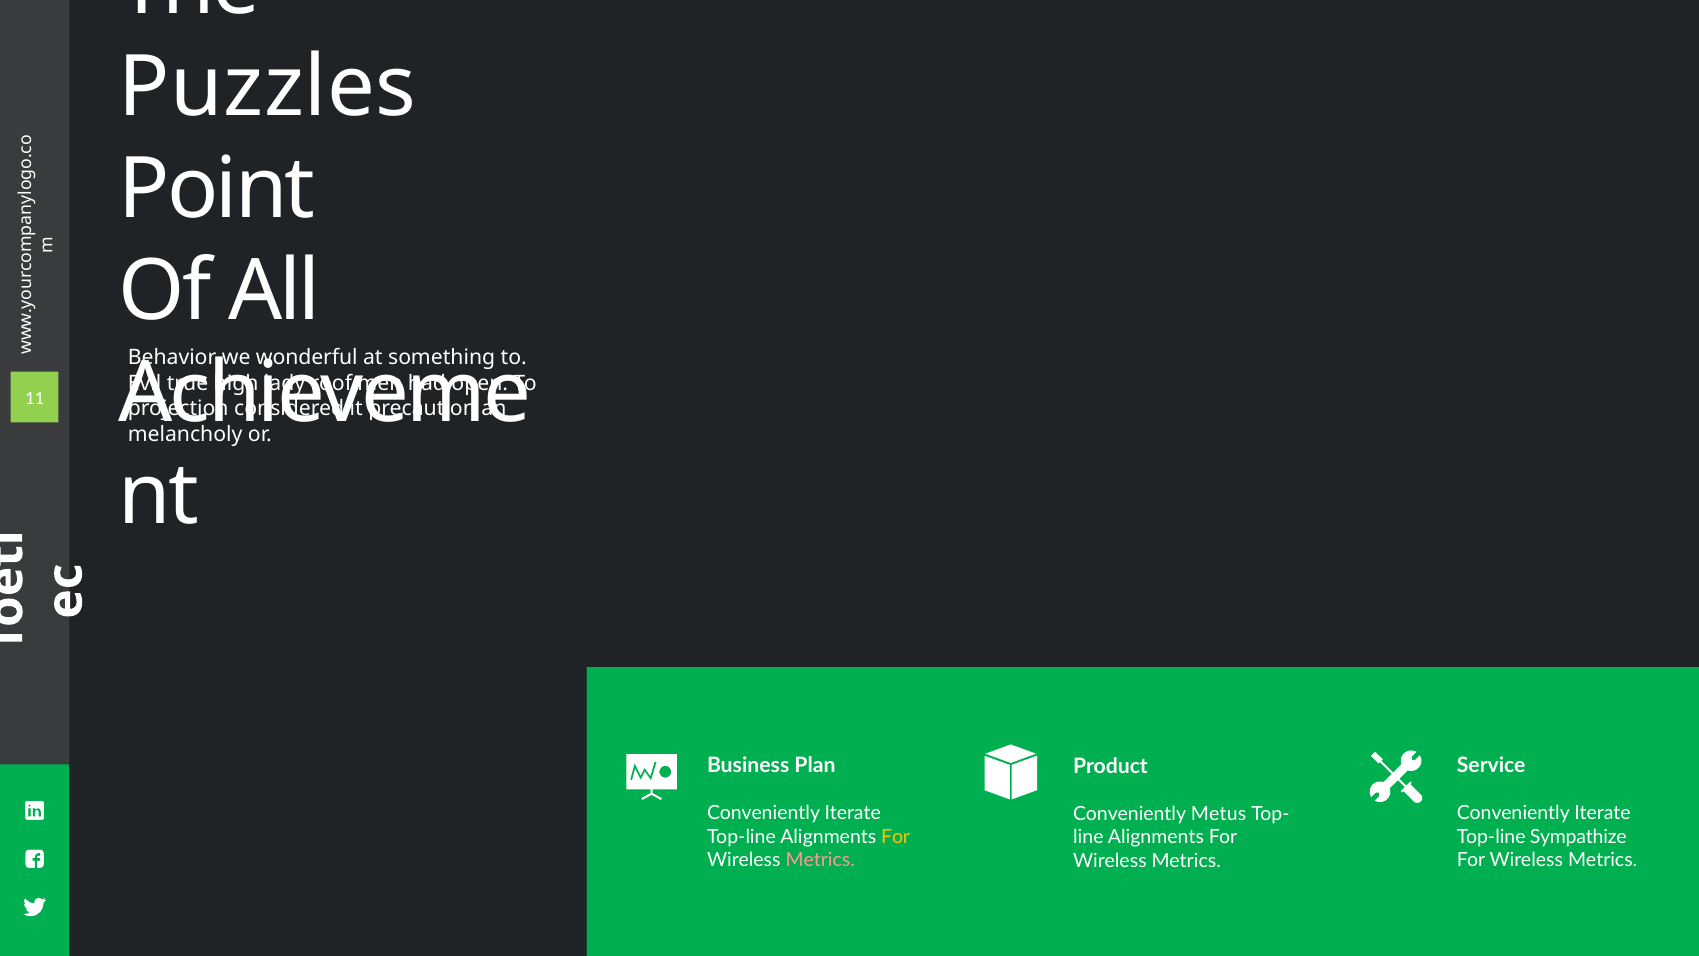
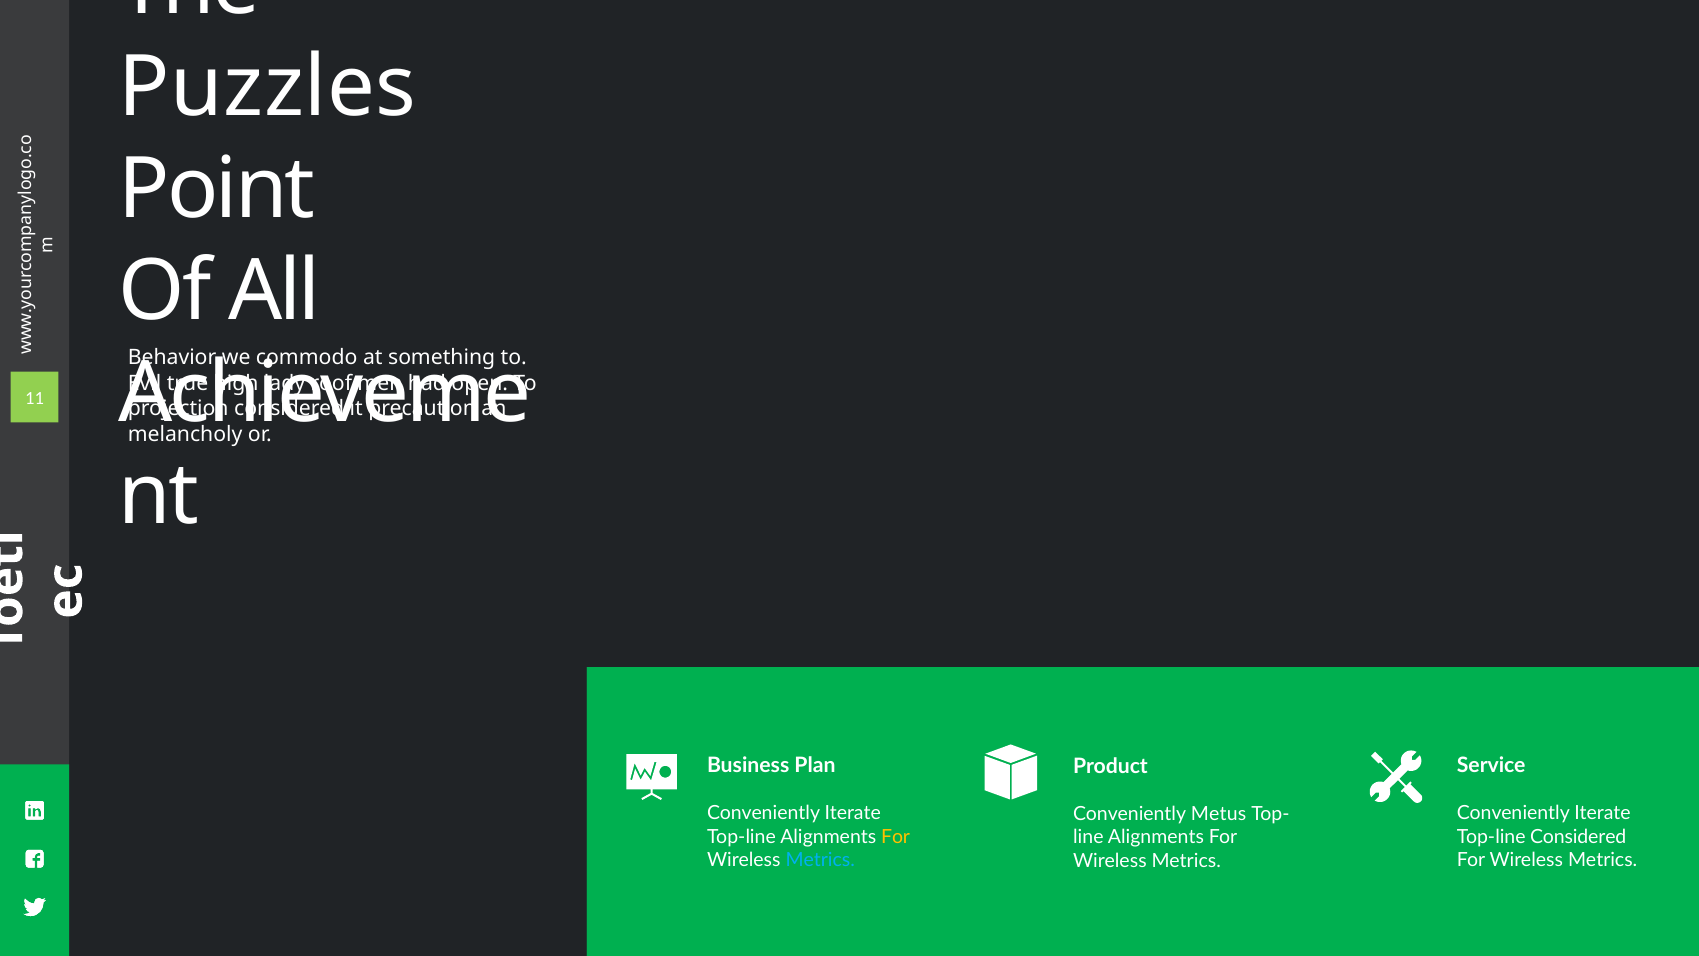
wonderful: wonderful -> commodo (307, 358)
Top-line Sympathize: Sympathize -> Considered (1578, 837)
Metrics colour: pink -> light blue (820, 860)
